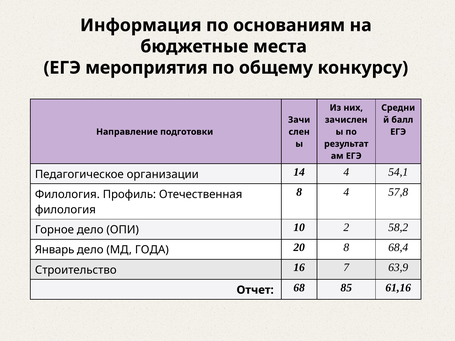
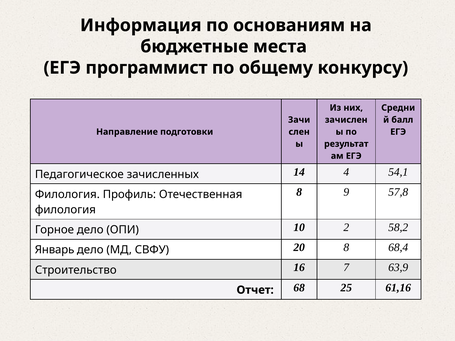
мероприятия: мероприятия -> программист (146, 68)
организации: организации -> зачисленных (163, 174)
8 4: 4 -> 9 (346, 192)
ГОДА: ГОДА -> СВФУ (152, 250)
85: 85 -> 25 (346, 288)
